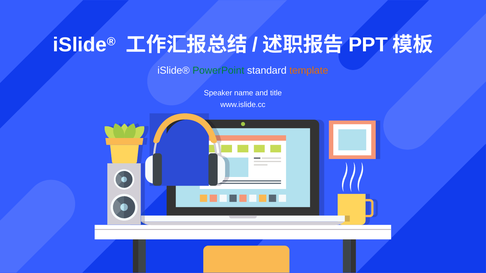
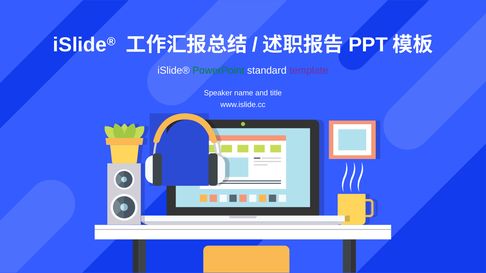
template colour: orange -> purple (309, 71)
